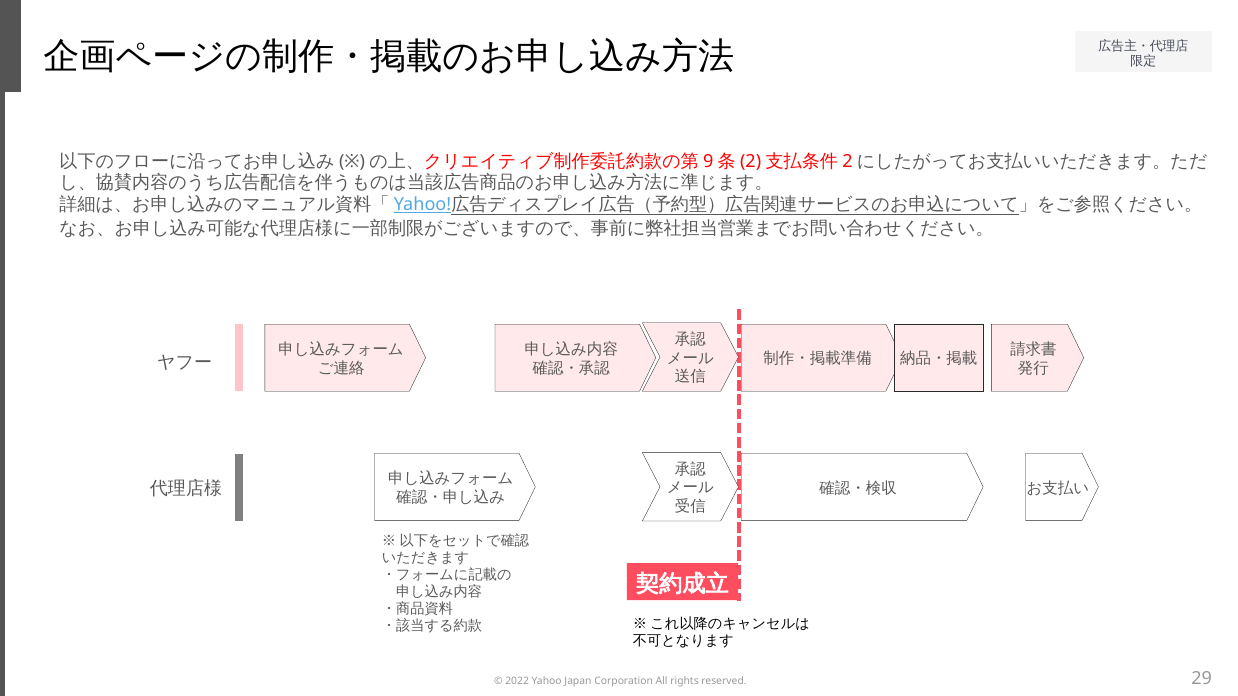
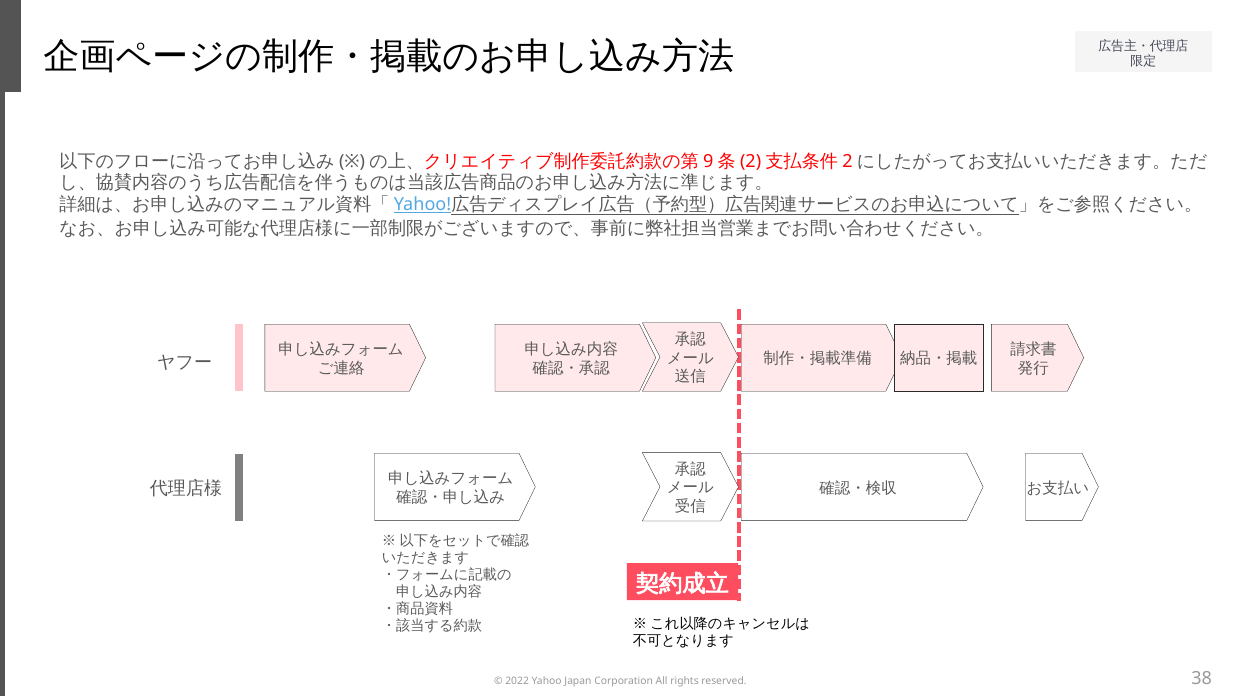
29: 29 -> 38 (1202, 679)
